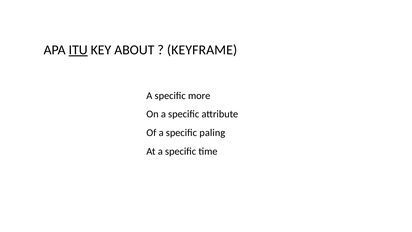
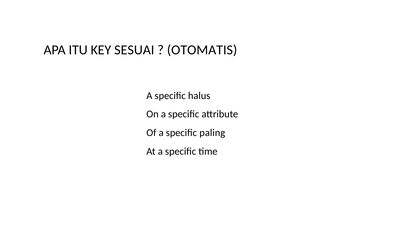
ITU underline: present -> none (78, 50)
ABOUT: ABOUT -> SESUAI (134, 50)
KEYFRAME: KEYFRAME -> OTOMATIS (202, 50)
more: more -> halus (199, 96)
